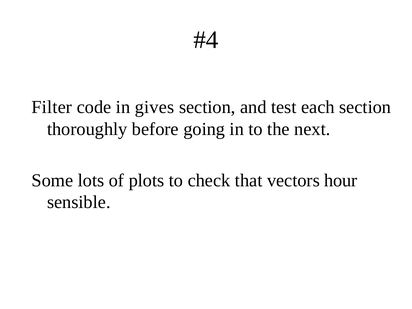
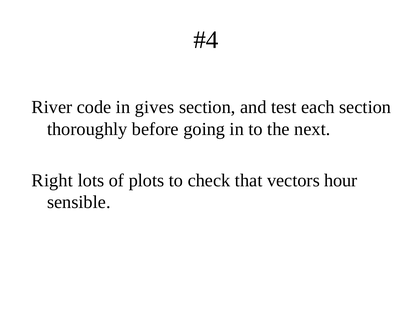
Filter: Filter -> River (52, 107)
Some: Some -> Right (52, 180)
